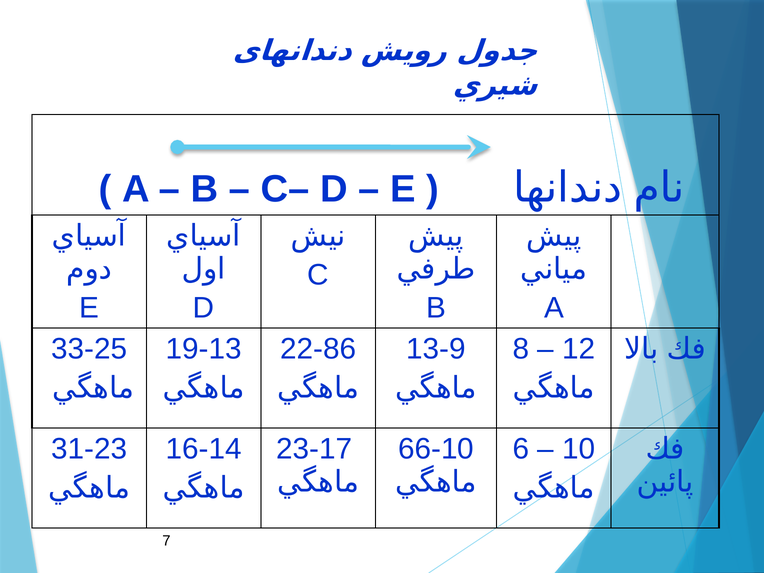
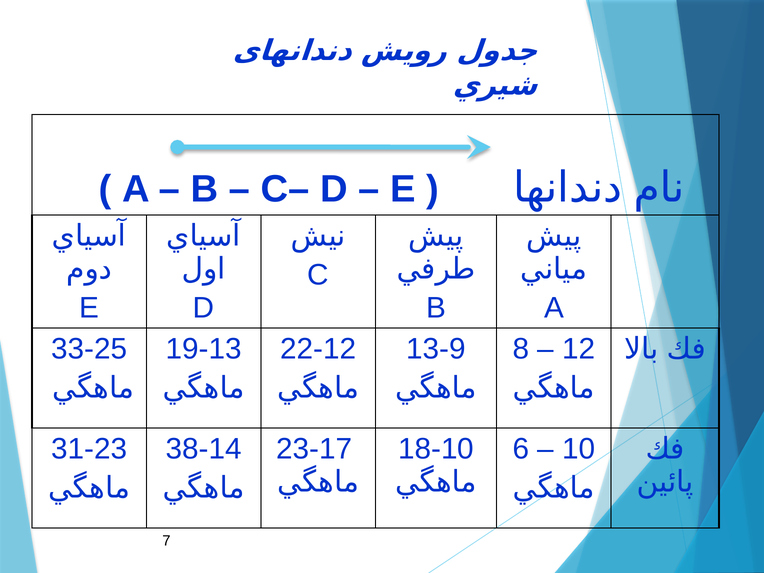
22-86: 22-86 -> 22-12 (318, 349)
16-14: 16-14 -> 38-14 (204, 449)
66-10: 66-10 -> 18-10 (436, 449)
